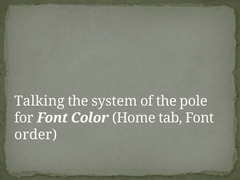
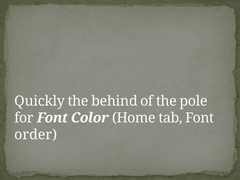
Talking: Talking -> Quickly (40, 101)
system: system -> behind (114, 101)
